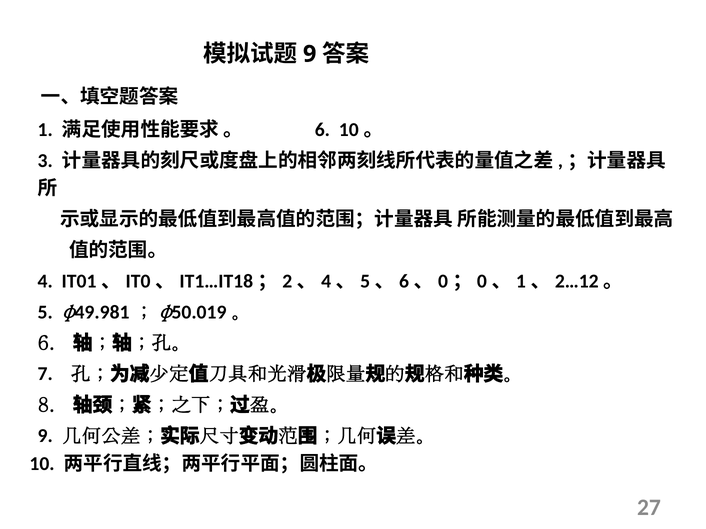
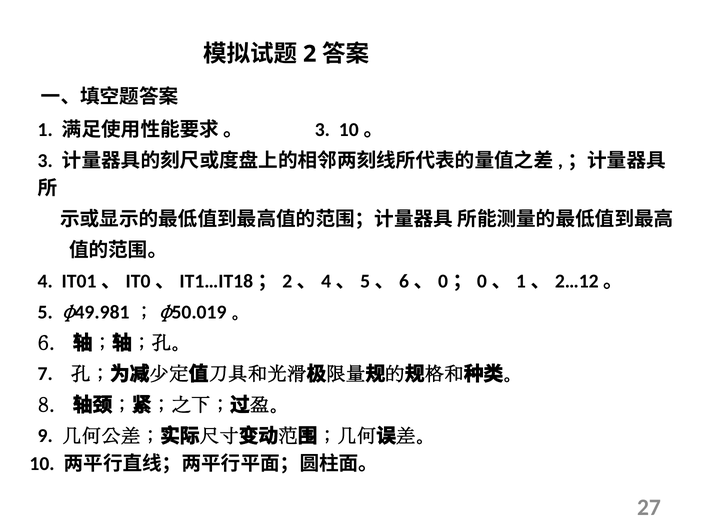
9: 9 -> 2 (310, 54)
6: 6 -> 3 (322, 130)
